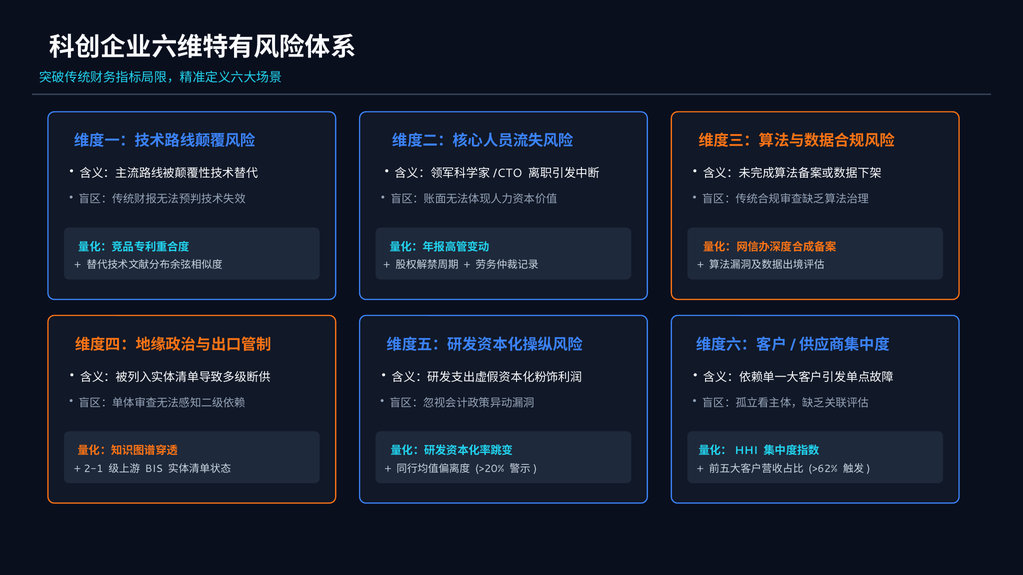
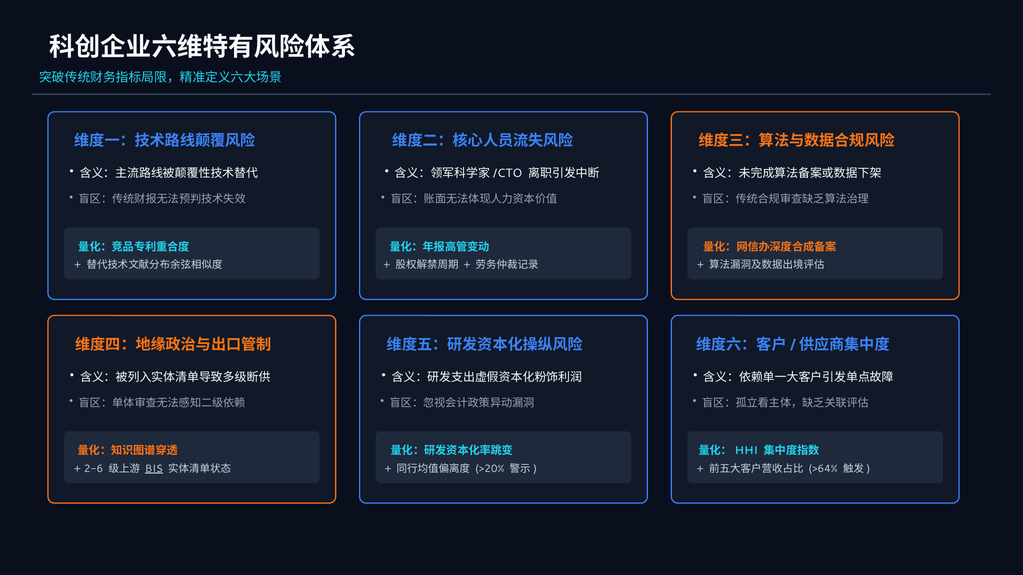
2-1: 2-1 -> 2-6 (94, 469)
BIS underline: none -> present (154, 469)
>62%: >62% -> >64% (823, 469)
